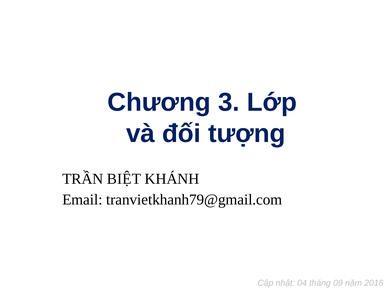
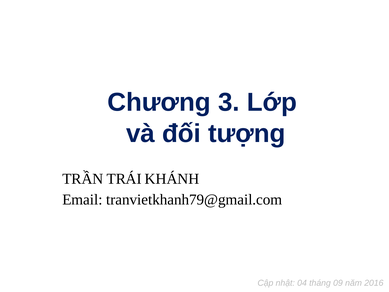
BIỆT: BIỆT -> TRÁI (124, 179)
